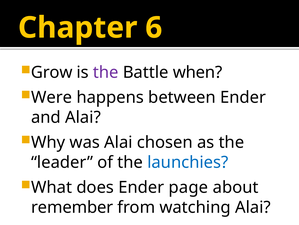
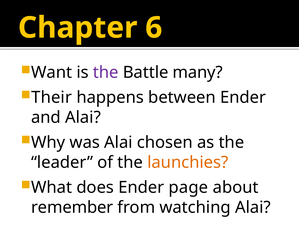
Grow: Grow -> Want (52, 72)
when: when -> many (198, 72)
Were: Were -> Their (52, 97)
launchies colour: blue -> orange (188, 162)
